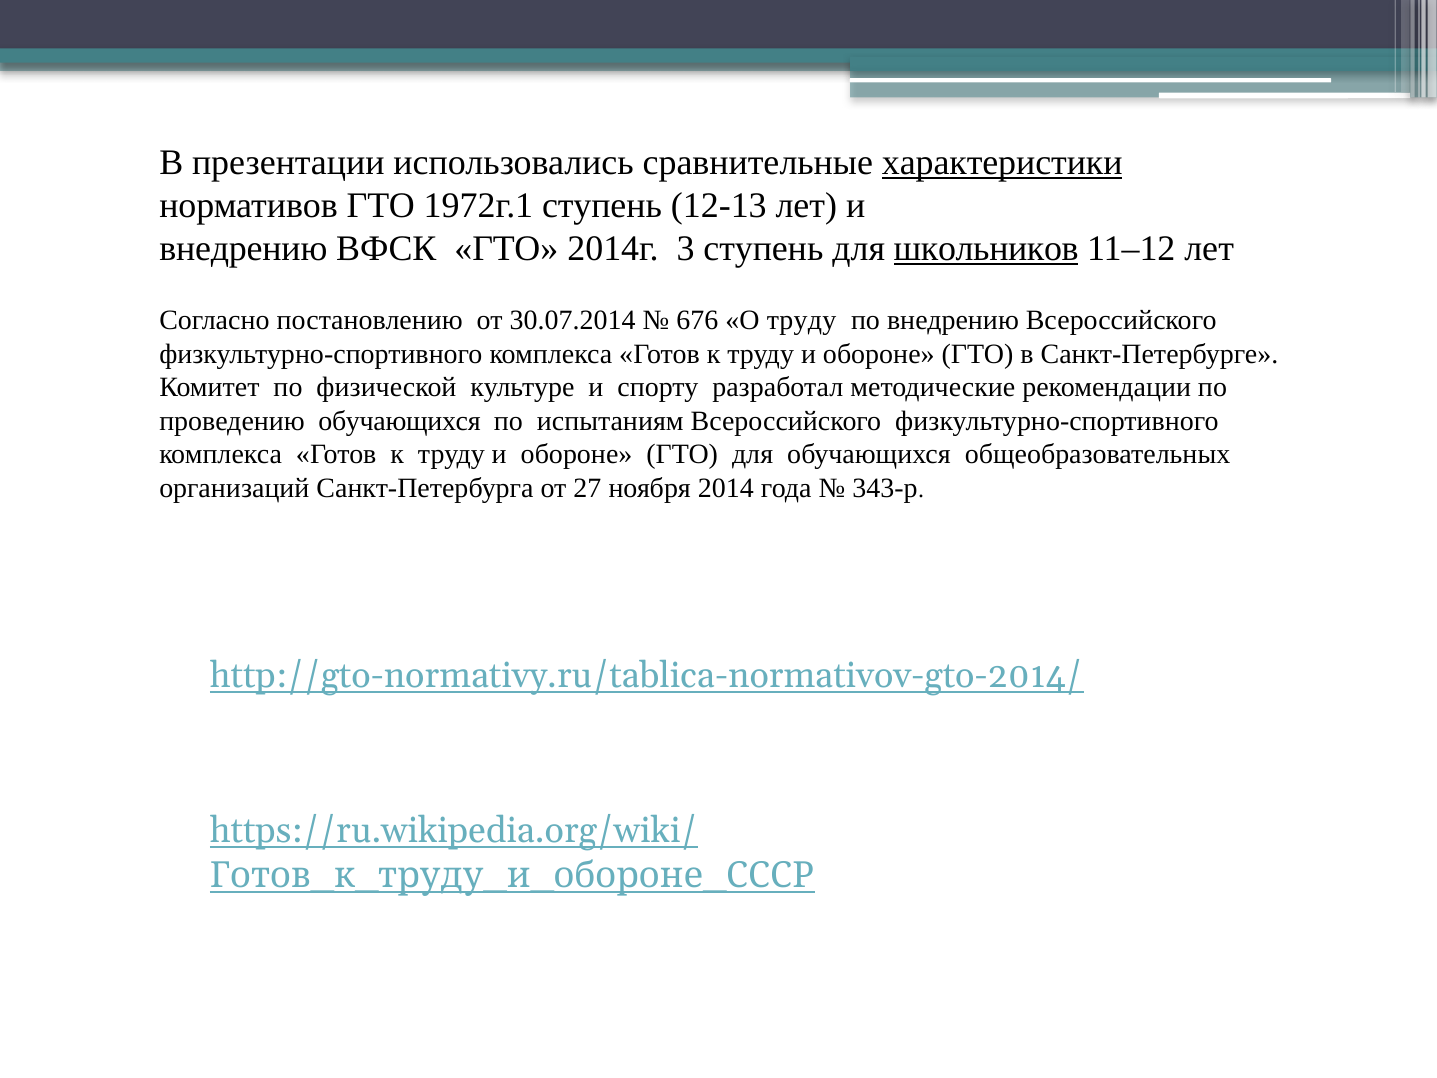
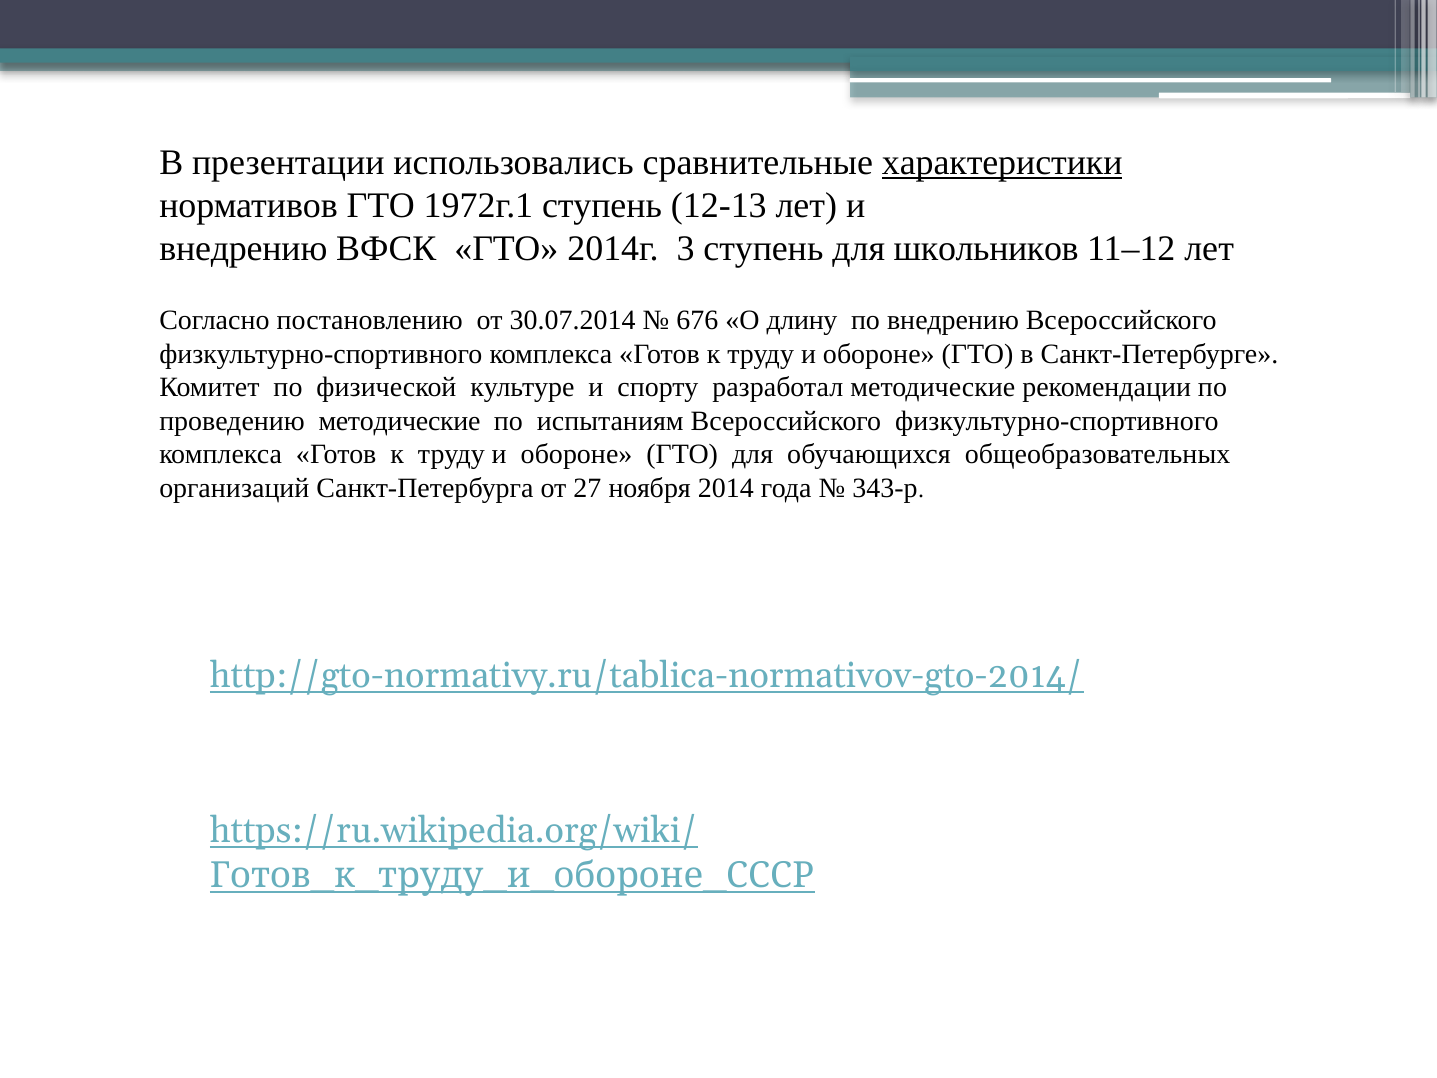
школьников underline: present -> none (986, 249)
О труду: труду -> длину (802, 320)
проведению обучающихся: обучающихся -> методические (399, 421)
